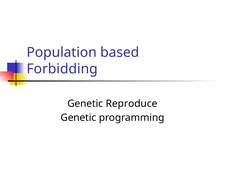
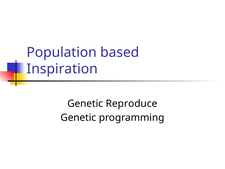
Forbidding: Forbidding -> Inspiration (62, 69)
